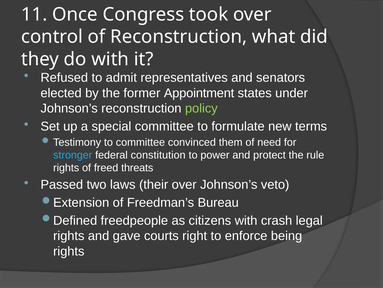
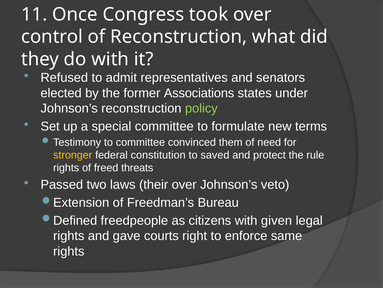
Appointment: Appointment -> Associations (199, 93)
stronger colour: light blue -> yellow (73, 155)
power: power -> saved (215, 155)
crash: crash -> given (277, 220)
being: being -> same (287, 235)
